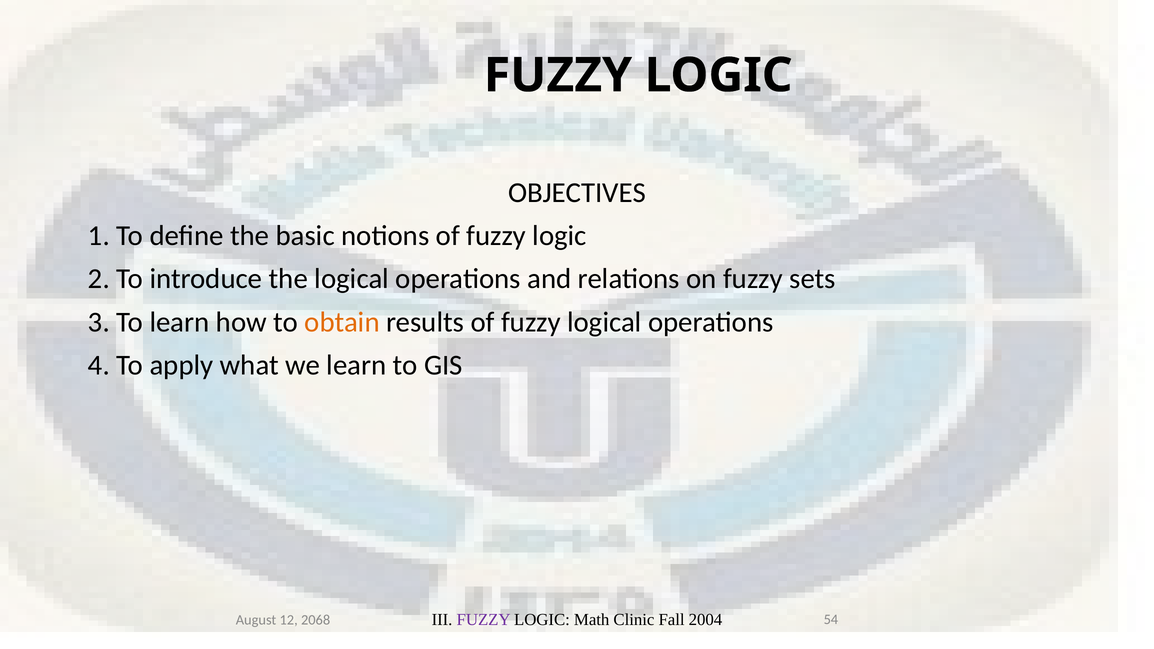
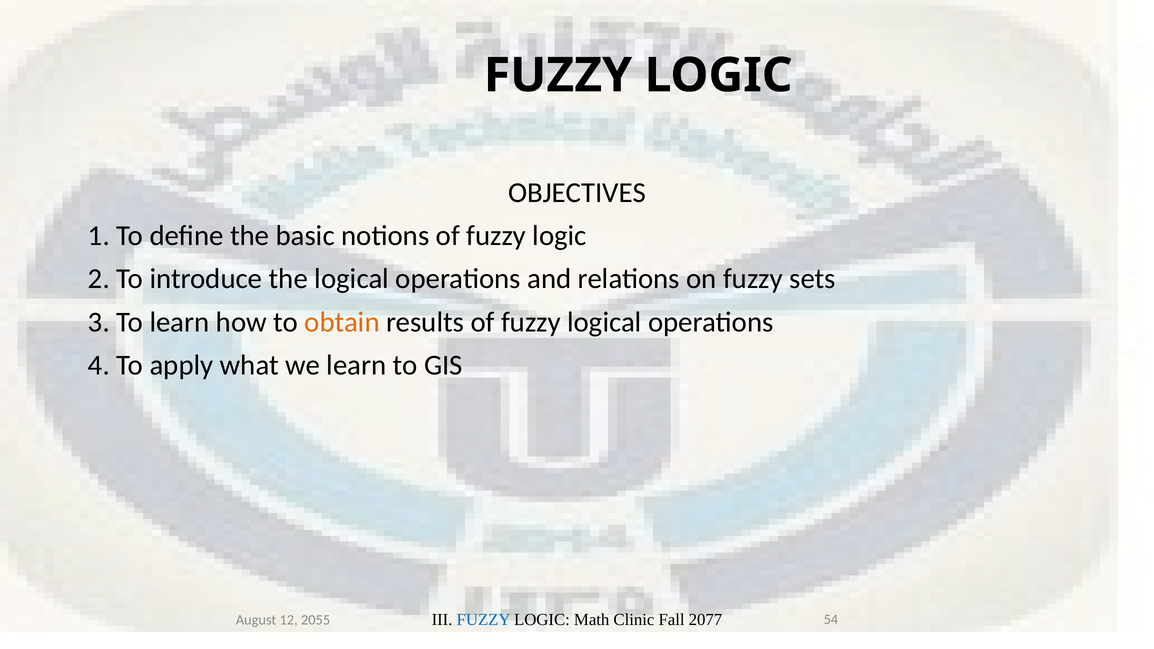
FUZZY colour: purple -> blue (484, 620)
2004: 2004 -> 2077 (705, 620)
2068: 2068 -> 2055 (316, 620)
